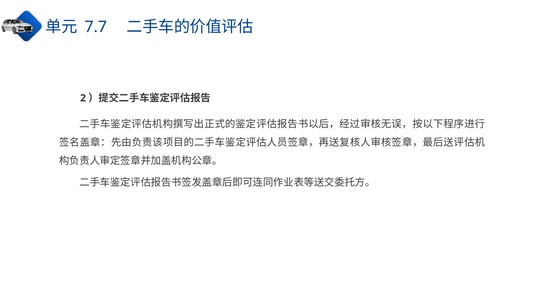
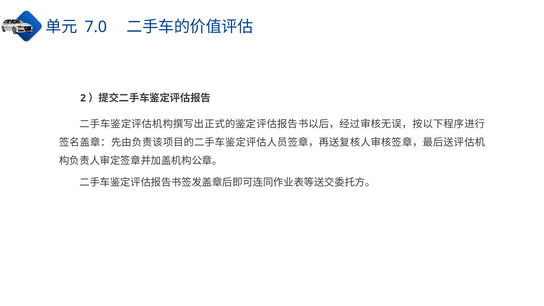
7.7: 7.7 -> 7.0 (96, 27)
